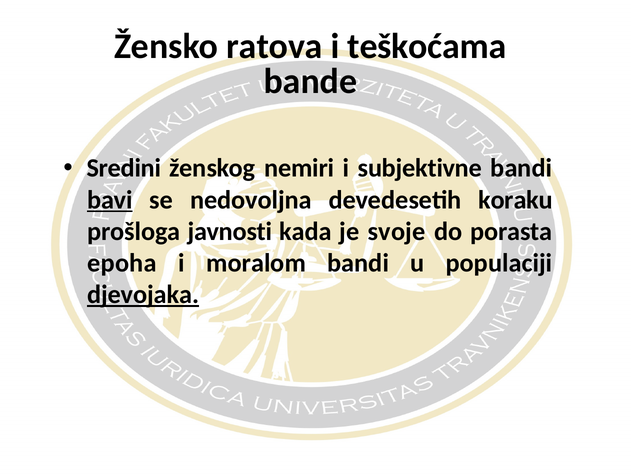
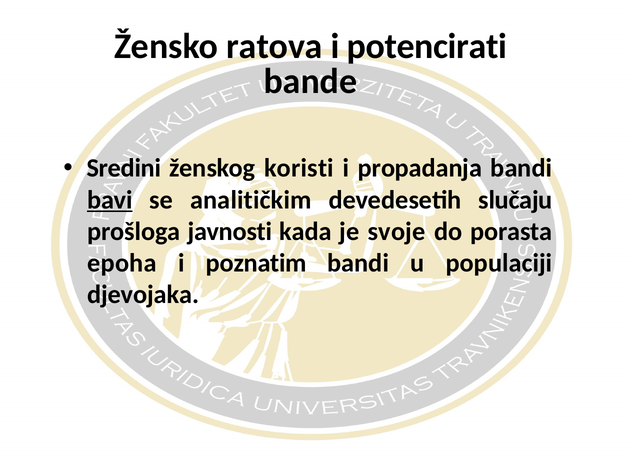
teškoćama: teškoćama -> potencirati (427, 47)
nemiri: nemiri -> koristi (299, 168)
subjektivne: subjektivne -> propadanja (420, 168)
nedovoljna: nedovoljna -> analitičkim (251, 200)
koraku: koraku -> slučaju (515, 200)
moralom: moralom -> poznatim (256, 263)
djevojaka underline: present -> none (143, 294)
